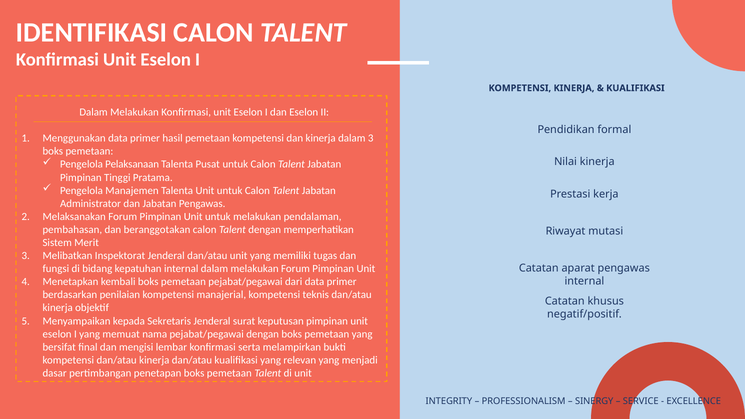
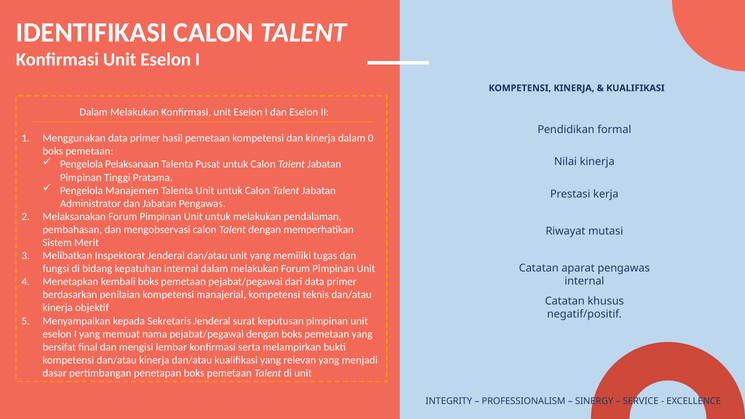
dalam 3: 3 -> 0 (371, 138)
beranggotakan: beranggotakan -> mengobservasi (157, 230)
